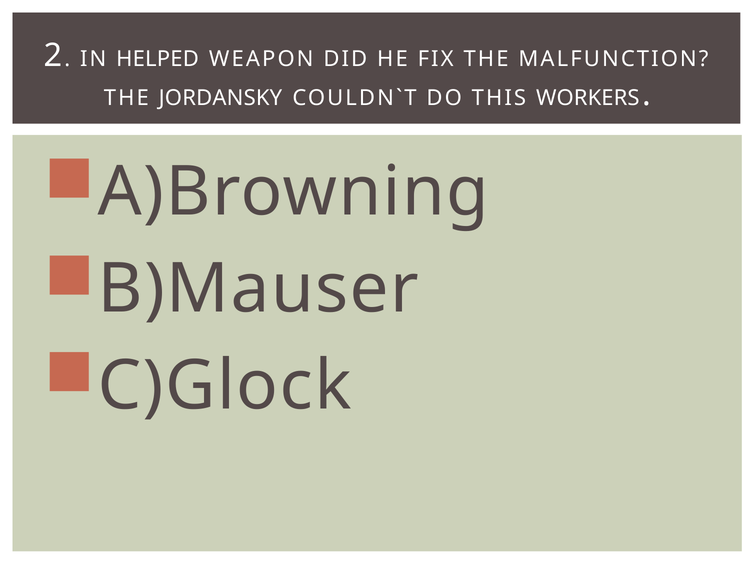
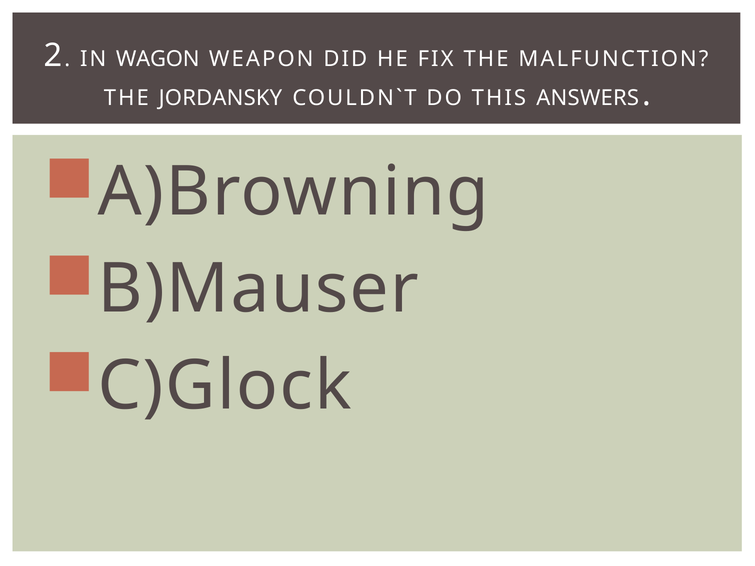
HELPED: HELPED -> WAGON (158, 59)
WORKERS: WORKERS -> ANSWERS (588, 98)
